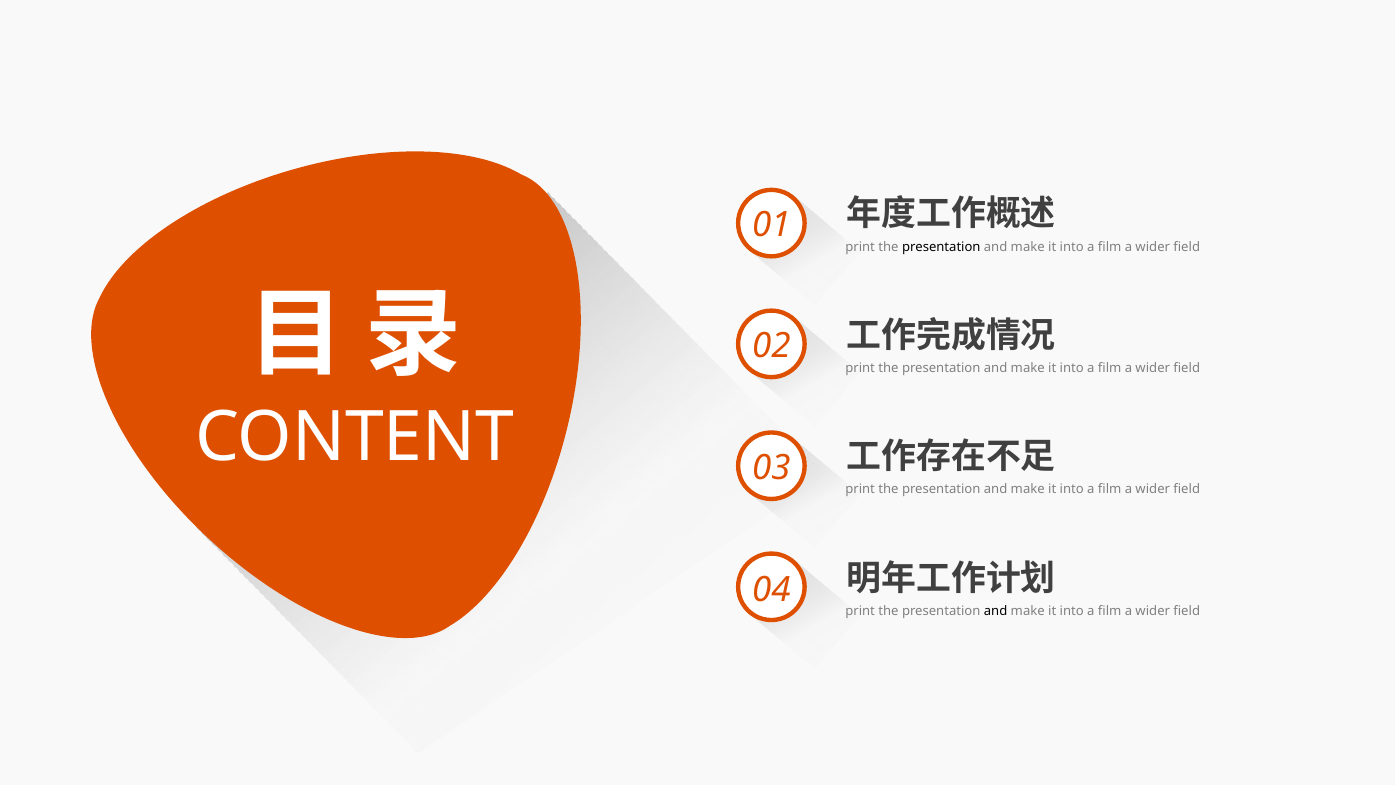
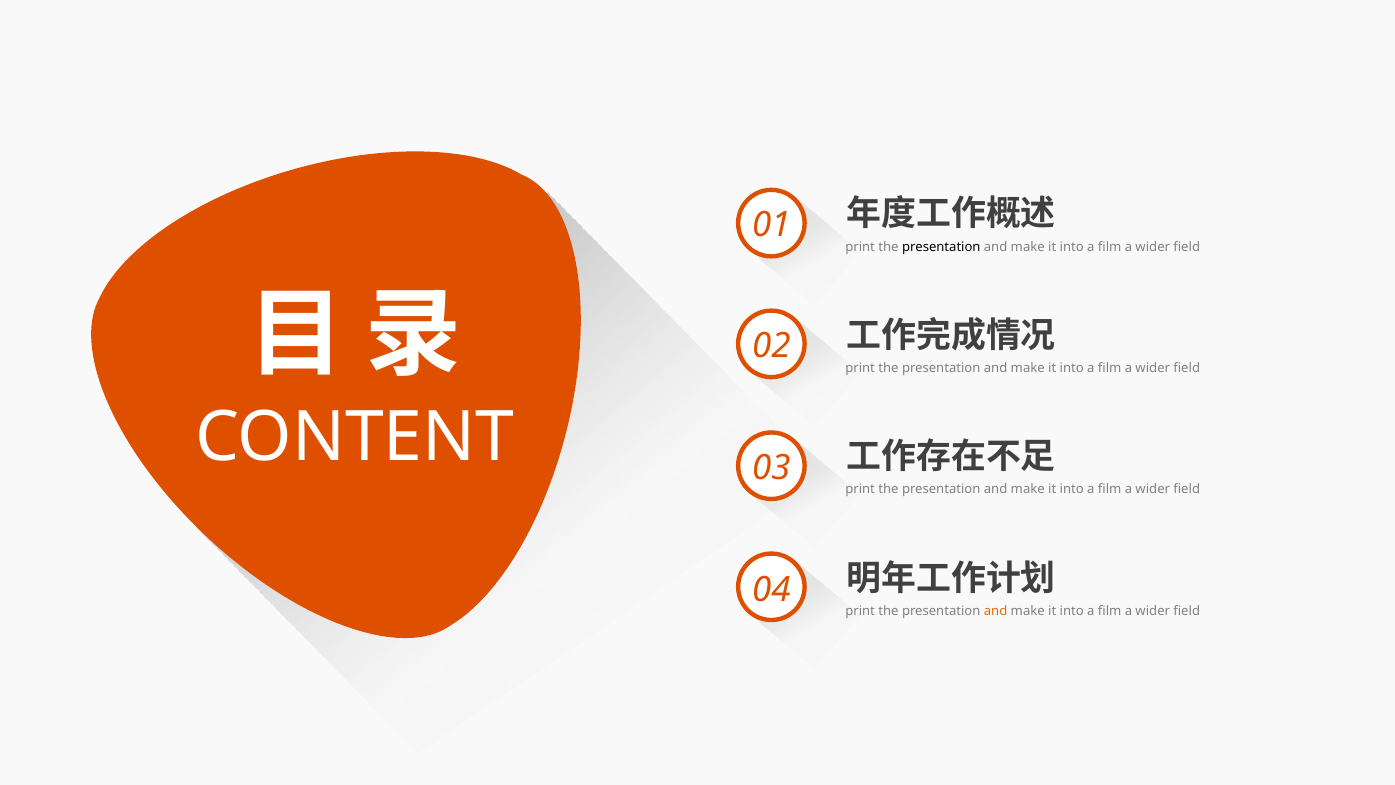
and colour: black -> orange (996, 611)
